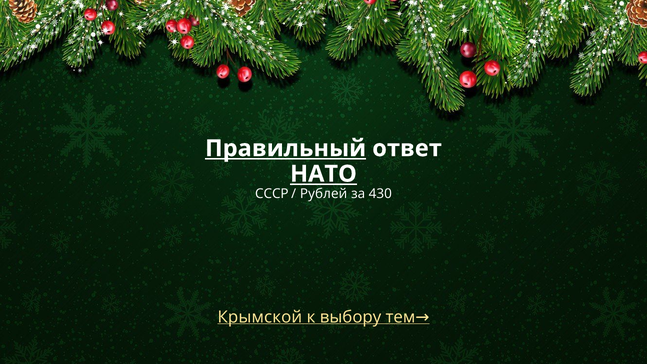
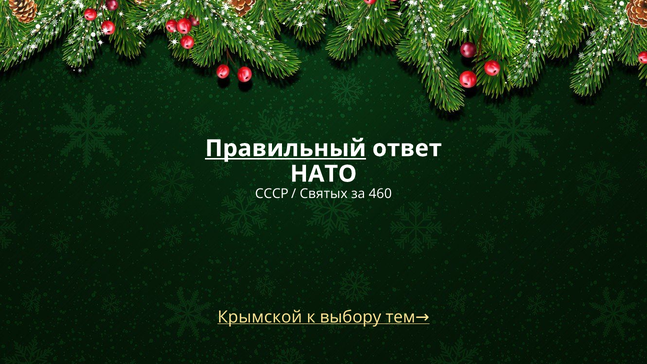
НАТО underline: present -> none (323, 174)
Рублей: Рублей -> Святых (324, 194)
430: 430 -> 460 (380, 194)
